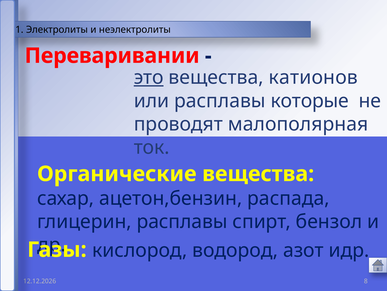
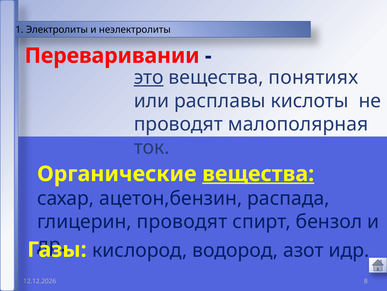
катионов: катионов -> понятиях (313, 77)
которые: которые -> кислоты (310, 101)
вещества underline: none -> present (258, 174)
глицерин расплавы: расплавы -> проводят (182, 221)
